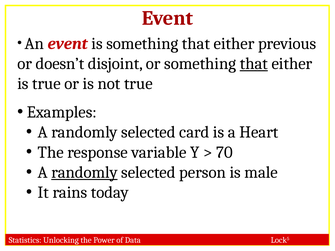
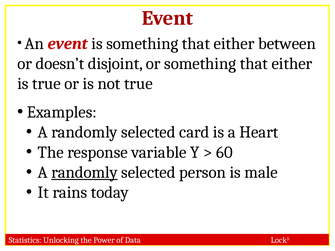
previous: previous -> between (287, 44)
that underline: present -> none (254, 64)
70: 70 -> 60 (224, 152)
